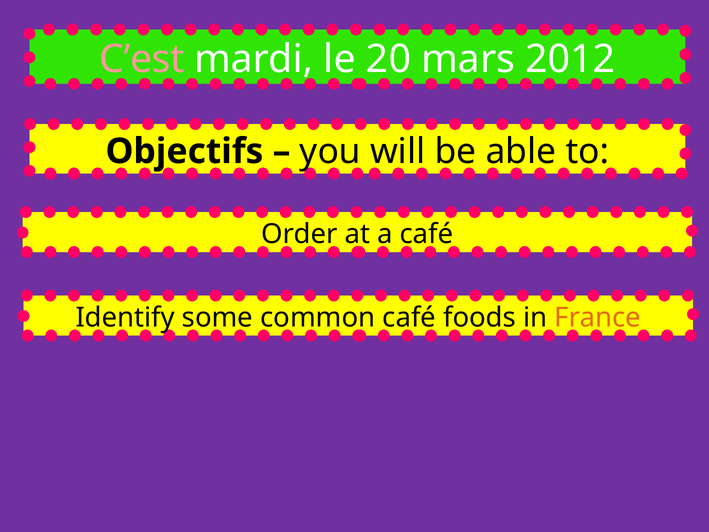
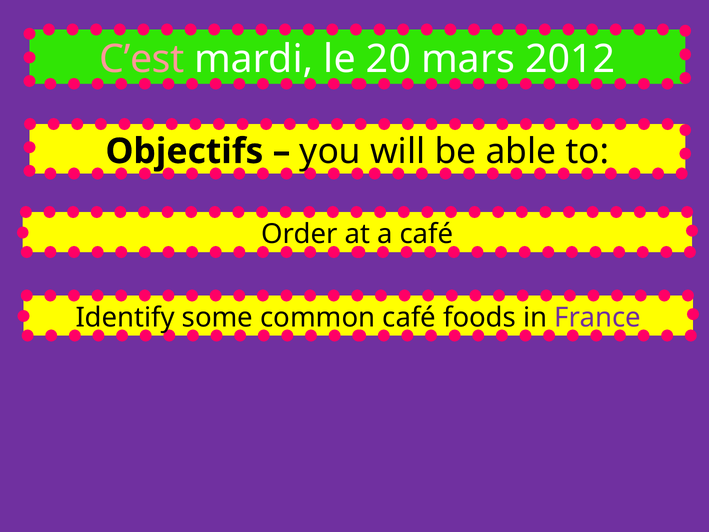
France colour: orange -> purple (598, 317)
